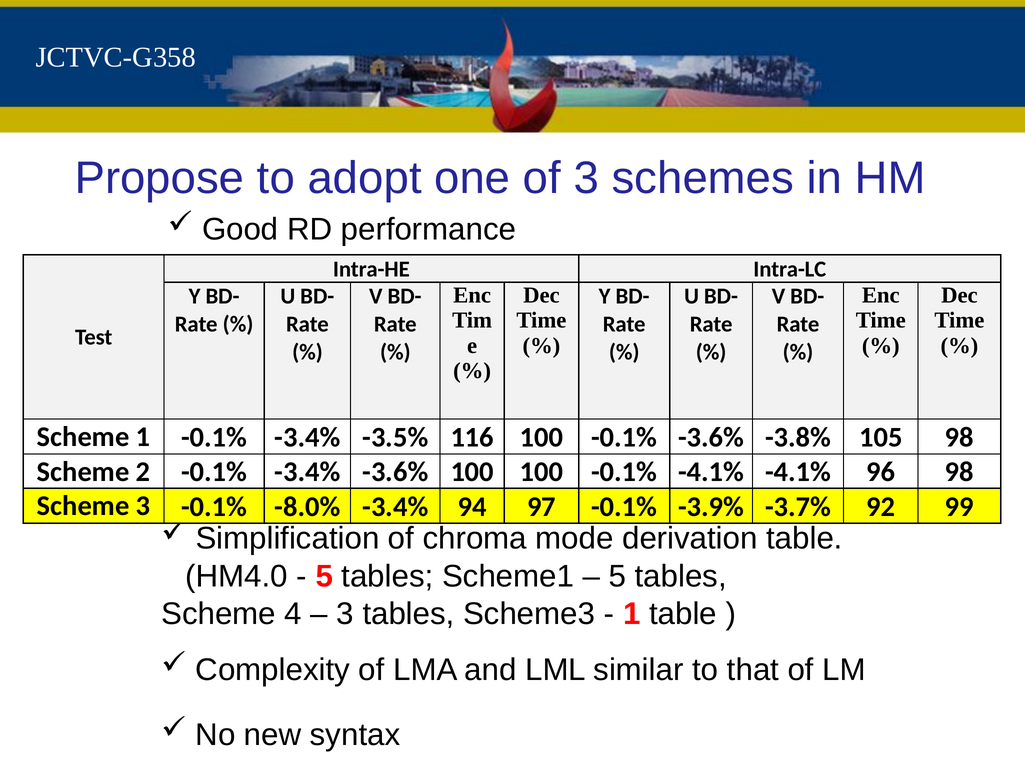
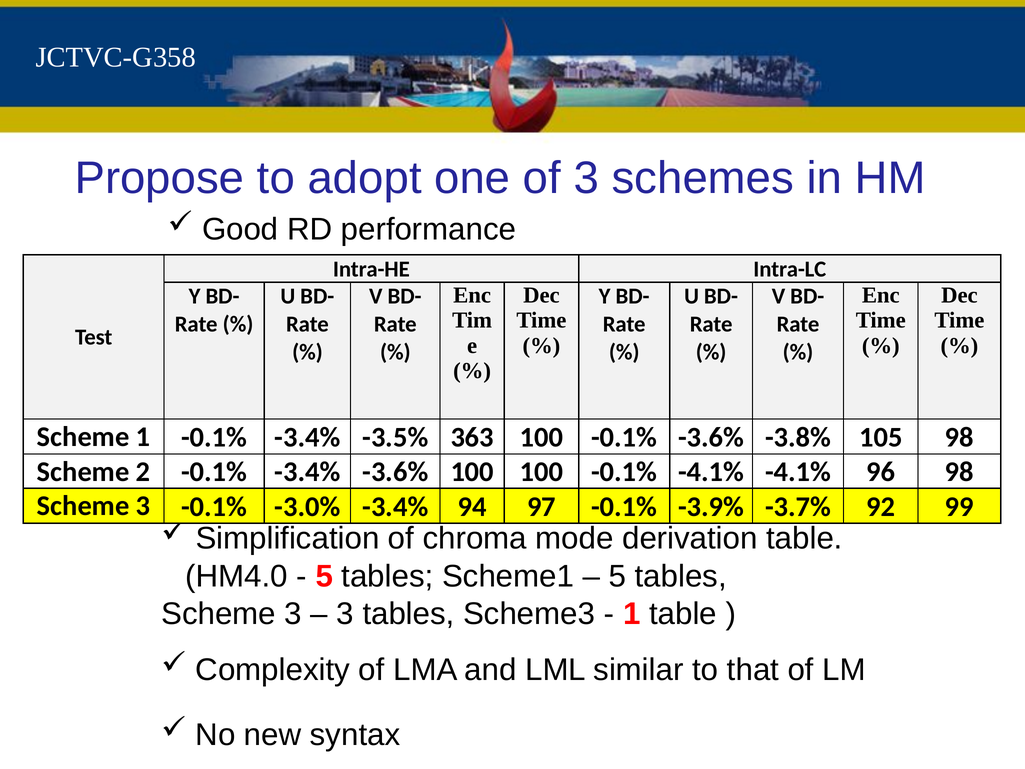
116: 116 -> 363 (472, 437)
-8.0%: -8.0% -> -3.0% (307, 507)
4: 4 -> 3 (293, 614)
